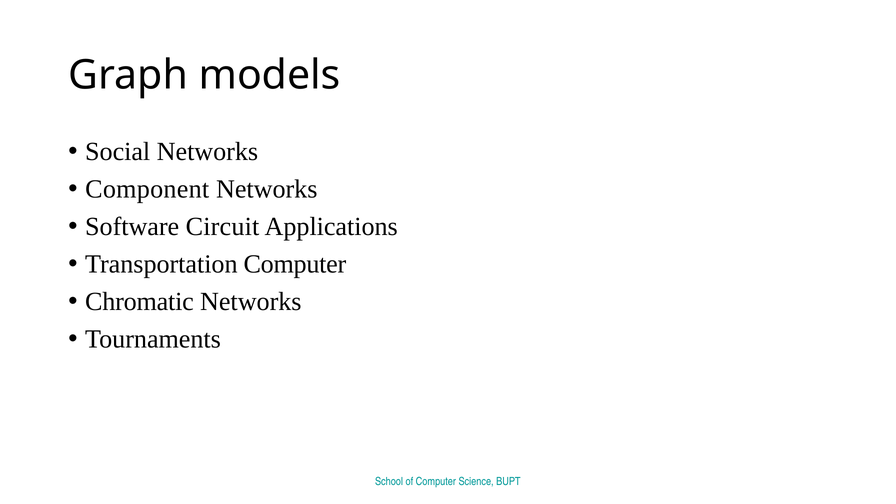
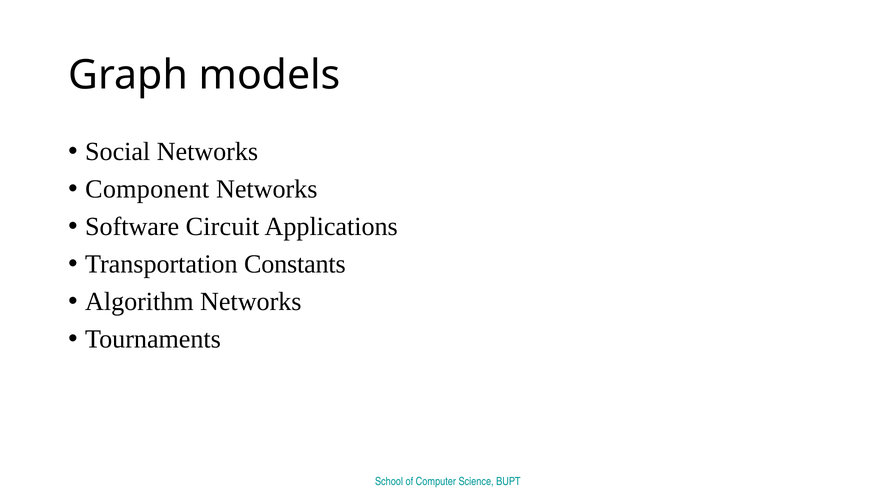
Transportation Computer: Computer -> Constants (295, 264)
Chromatic: Chromatic -> Algorithm (139, 302)
